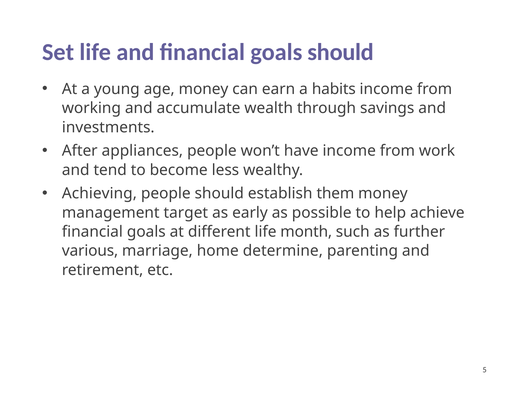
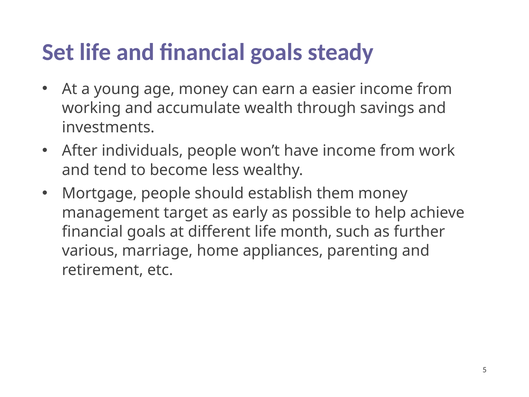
goals should: should -> steady (341, 52)
habits: habits -> easier (334, 89)
appliances: appliances -> individuals (142, 151)
Achieving: Achieving -> Mortgage (99, 193)
determine: determine -> appliances (283, 251)
